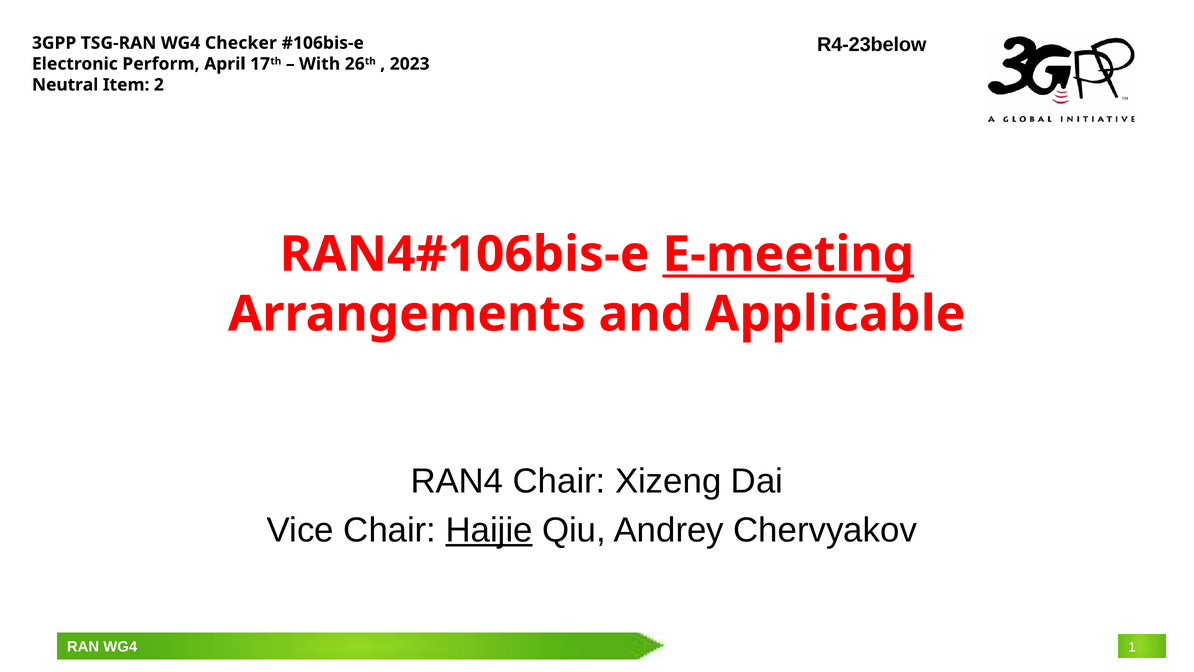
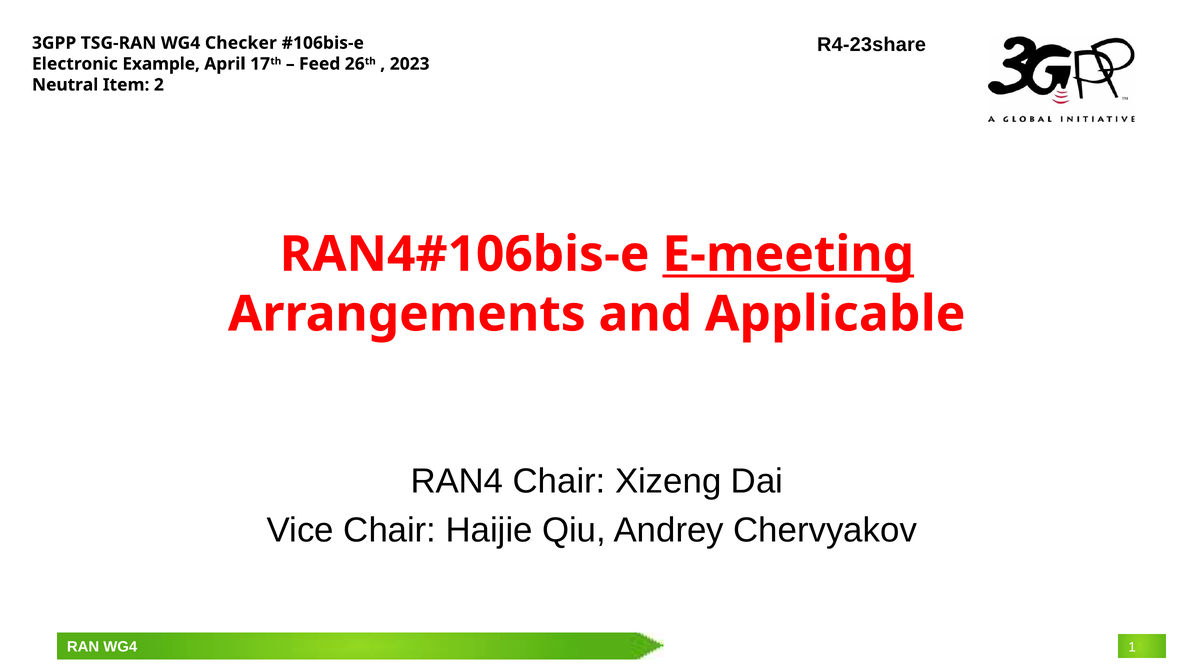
R4-23below: R4-23below -> R4-23share (872, 45)
Perform: Perform -> Example (161, 64)
With: With -> Feed (320, 64)
Haijie underline: present -> none (489, 530)
